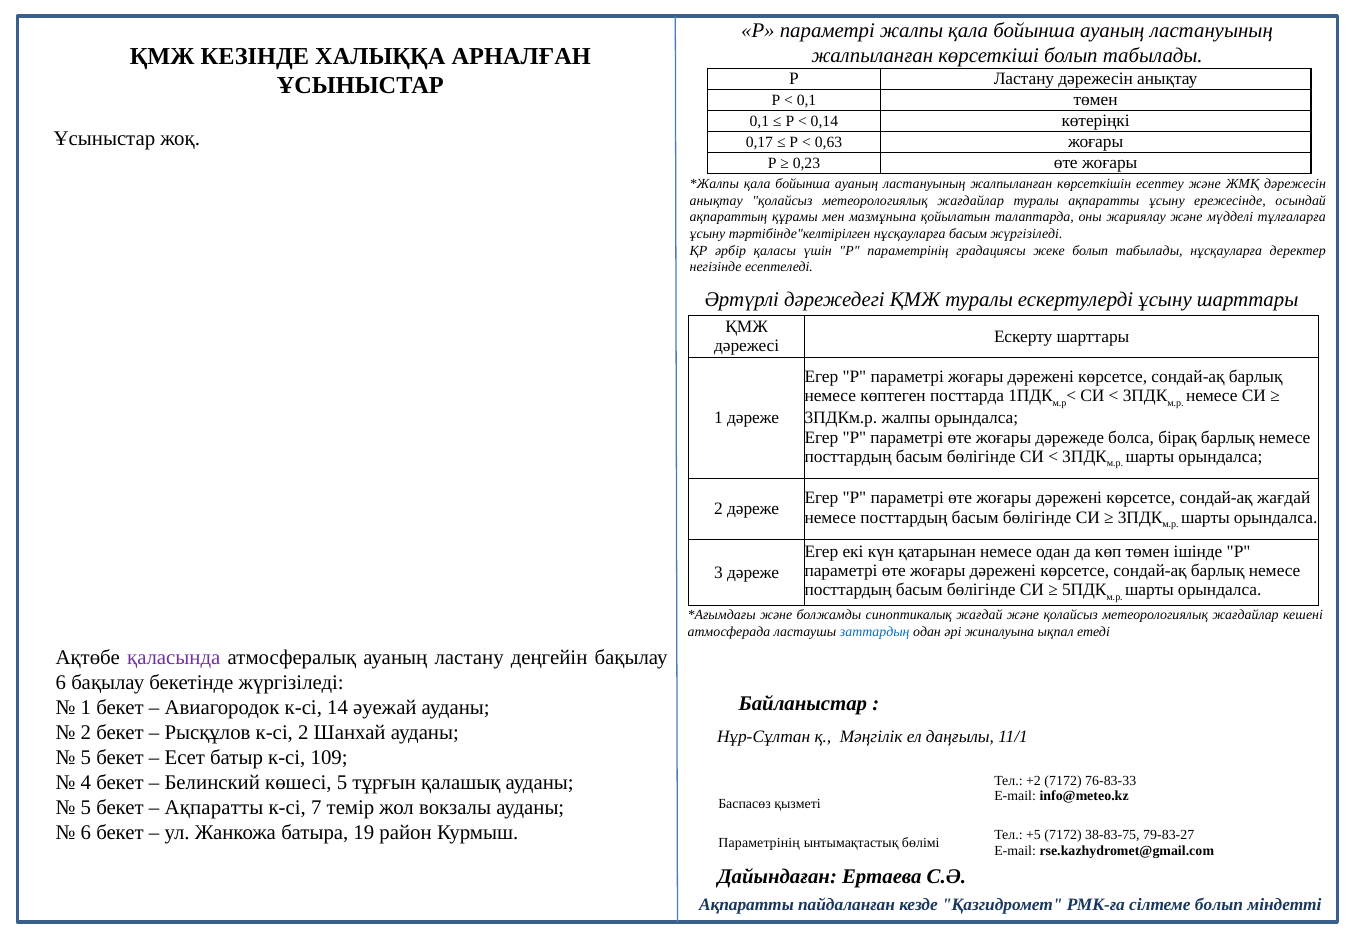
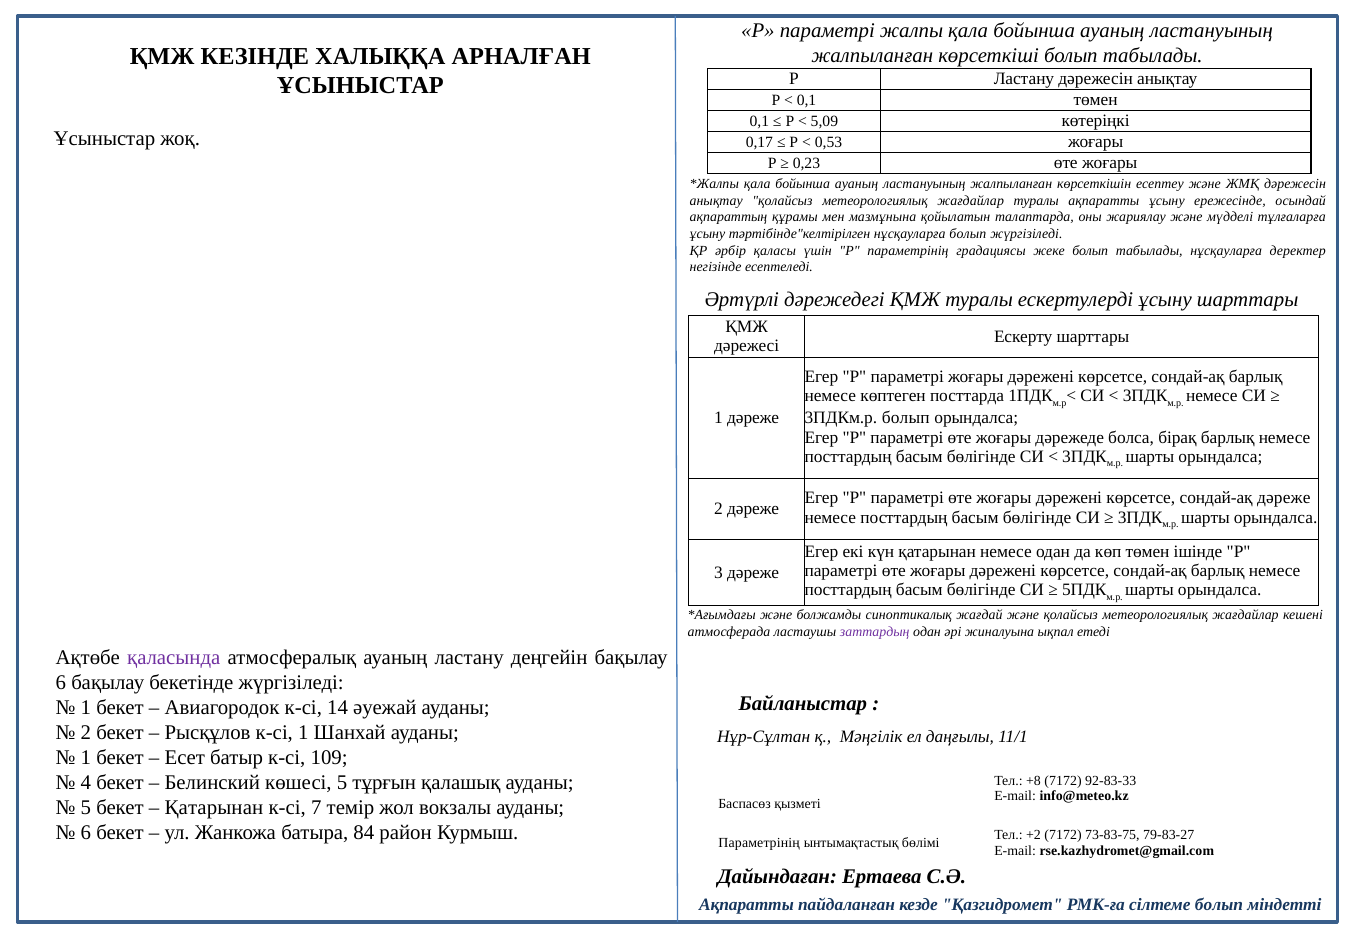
0,14: 0,14 -> 5,09 (824, 121)
0,63: 0,63 -> 0,53 (829, 142)
нұсқауларға басым: басым -> болып (968, 234)
3ПДКм.р жалпы: жалпы -> болып (906, 418)
сондай-ақ жағдай: жағдай -> дәреже (1284, 498)
заттардың colour: blue -> purple (875, 632)
к-сі 2: 2 -> 1 (303, 732)
5: 5 -> 1 (86, 757)
+2: +2 -> +8 (1034, 781)
76-83-33: 76-83-33 -> 92-83-33 (1111, 781)
Ақпаратты: Ақпаратты -> Қатарынан (214, 807)
19: 19 -> 84 (364, 833)
+5: +5 -> +2 (1034, 835)
38-83-75: 38-83-75 -> 73-83-75 (1112, 835)
